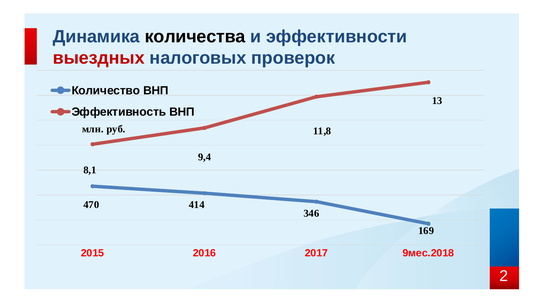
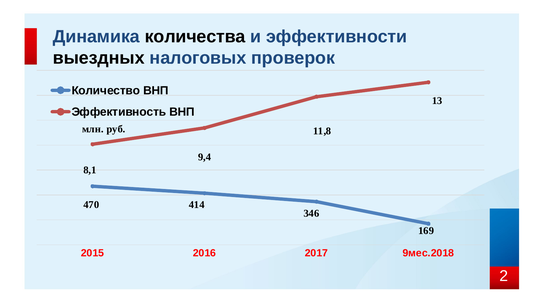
выездных colour: red -> black (99, 58)
